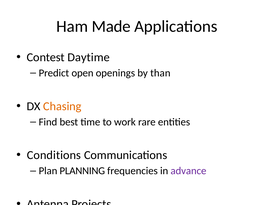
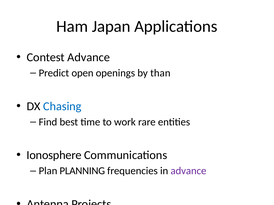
Made: Made -> Japan (111, 27)
Contest Daytime: Daytime -> Advance (89, 57)
Chasing colour: orange -> blue (62, 107)
Conditions: Conditions -> Ionosphere (54, 156)
